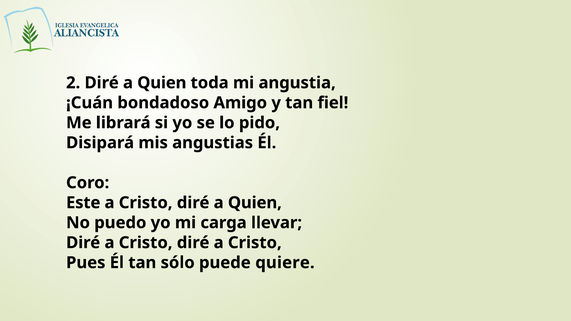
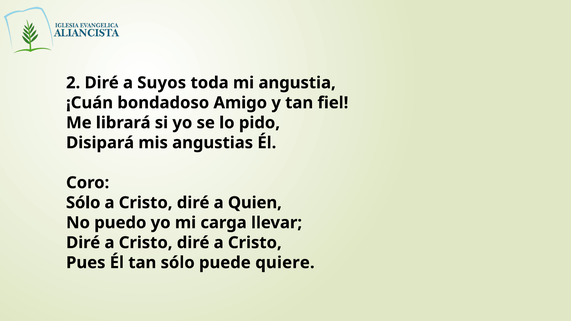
2 Diré a Quien: Quien -> Suyos (162, 83)
Este: Este -> Sólo (83, 203)
